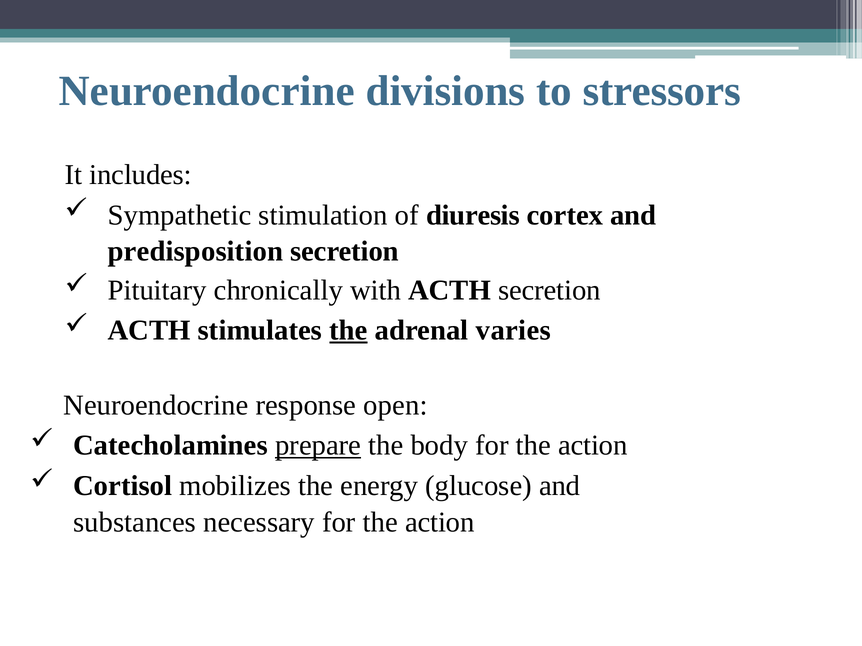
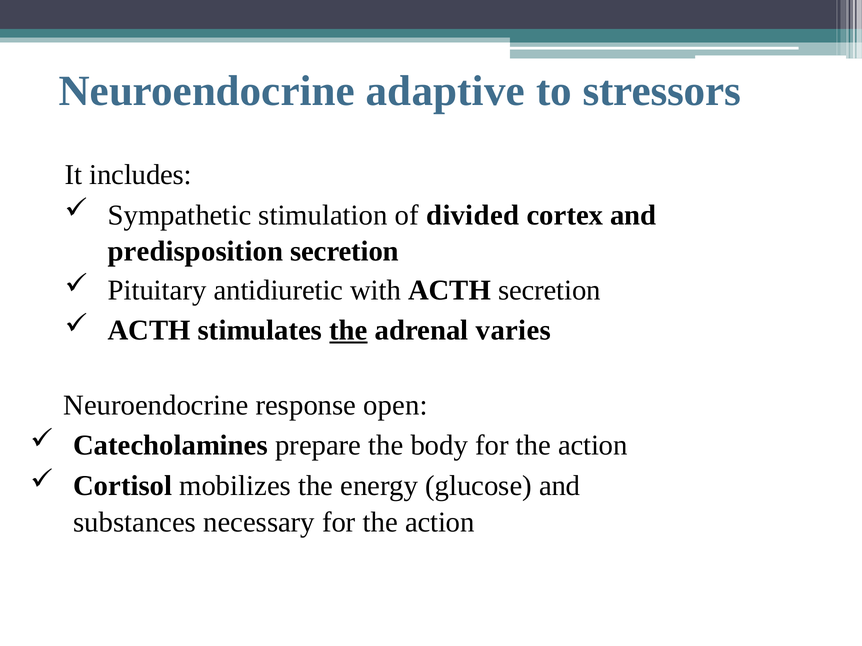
divisions: divisions -> adaptive (445, 91)
diuresis: diuresis -> divided (473, 215)
chronically: chronically -> antidiuretic (278, 291)
prepare underline: present -> none (318, 446)
